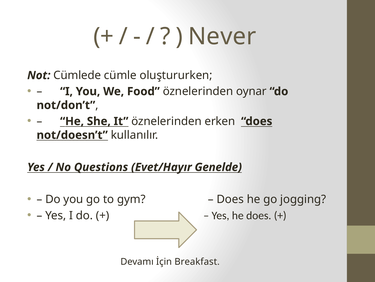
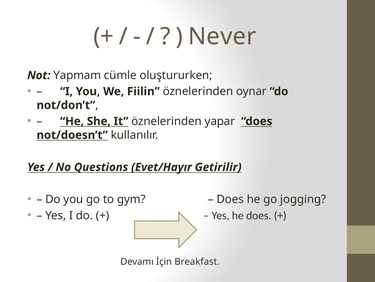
Cümlede: Cümlede -> Yapmam (77, 75)
Food: Food -> Fiilin (143, 91)
erken: erken -> yapar (220, 121)
Genelde: Genelde -> Getirilir (218, 167)
